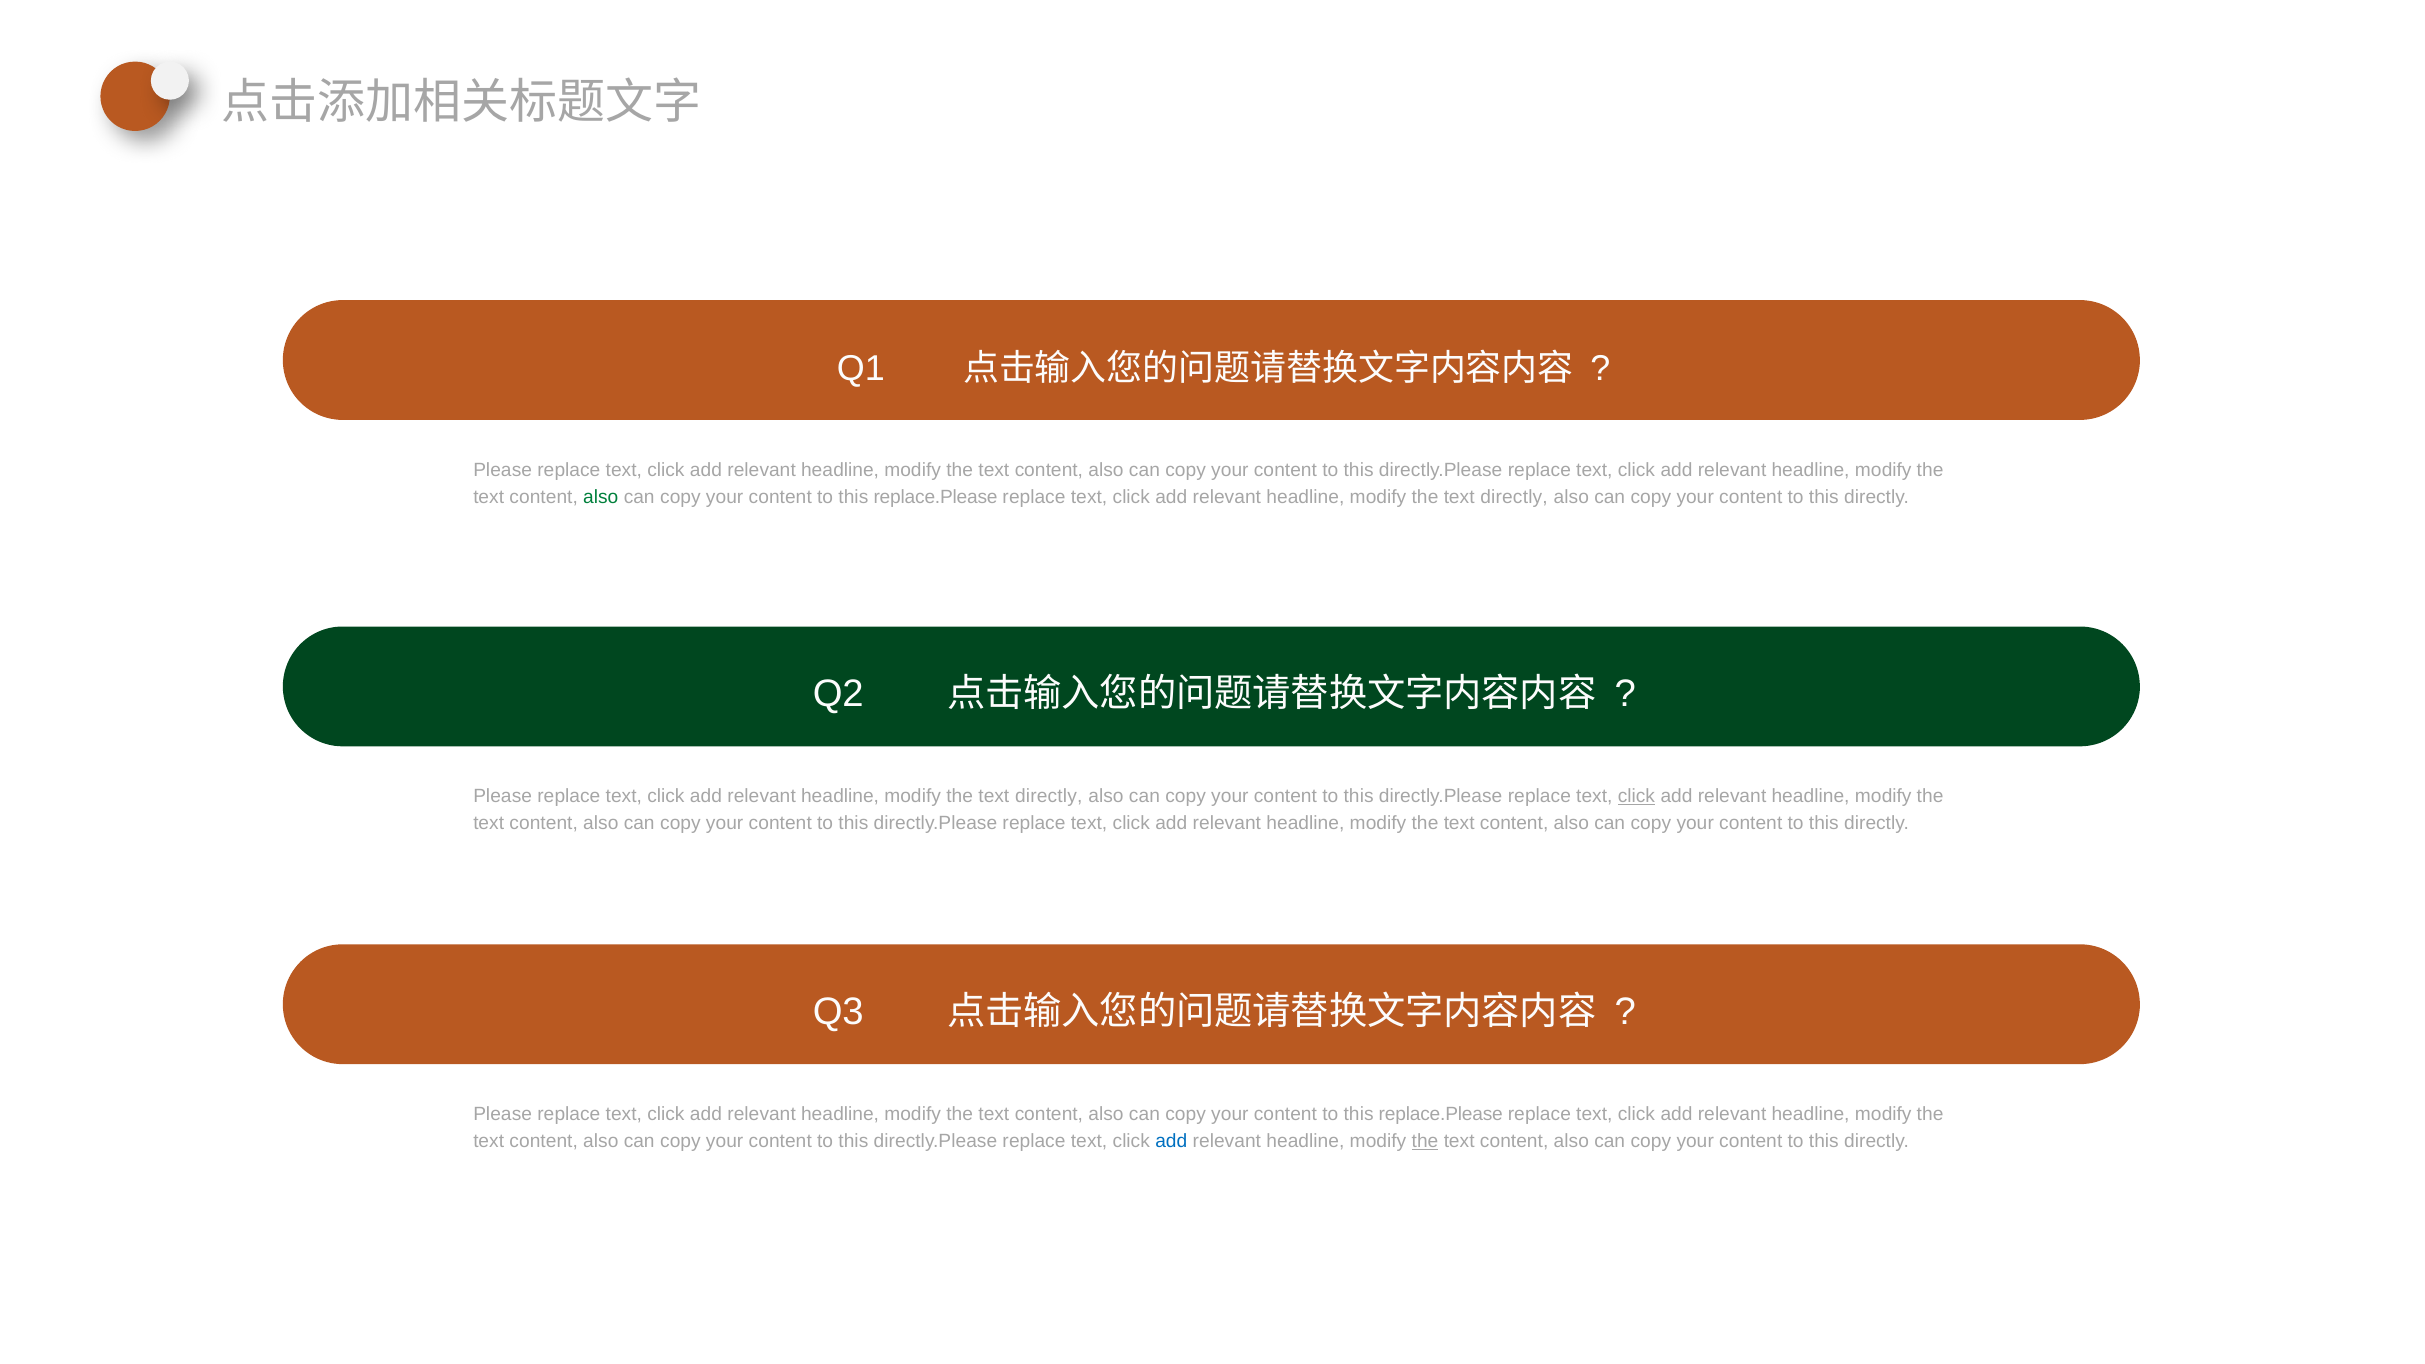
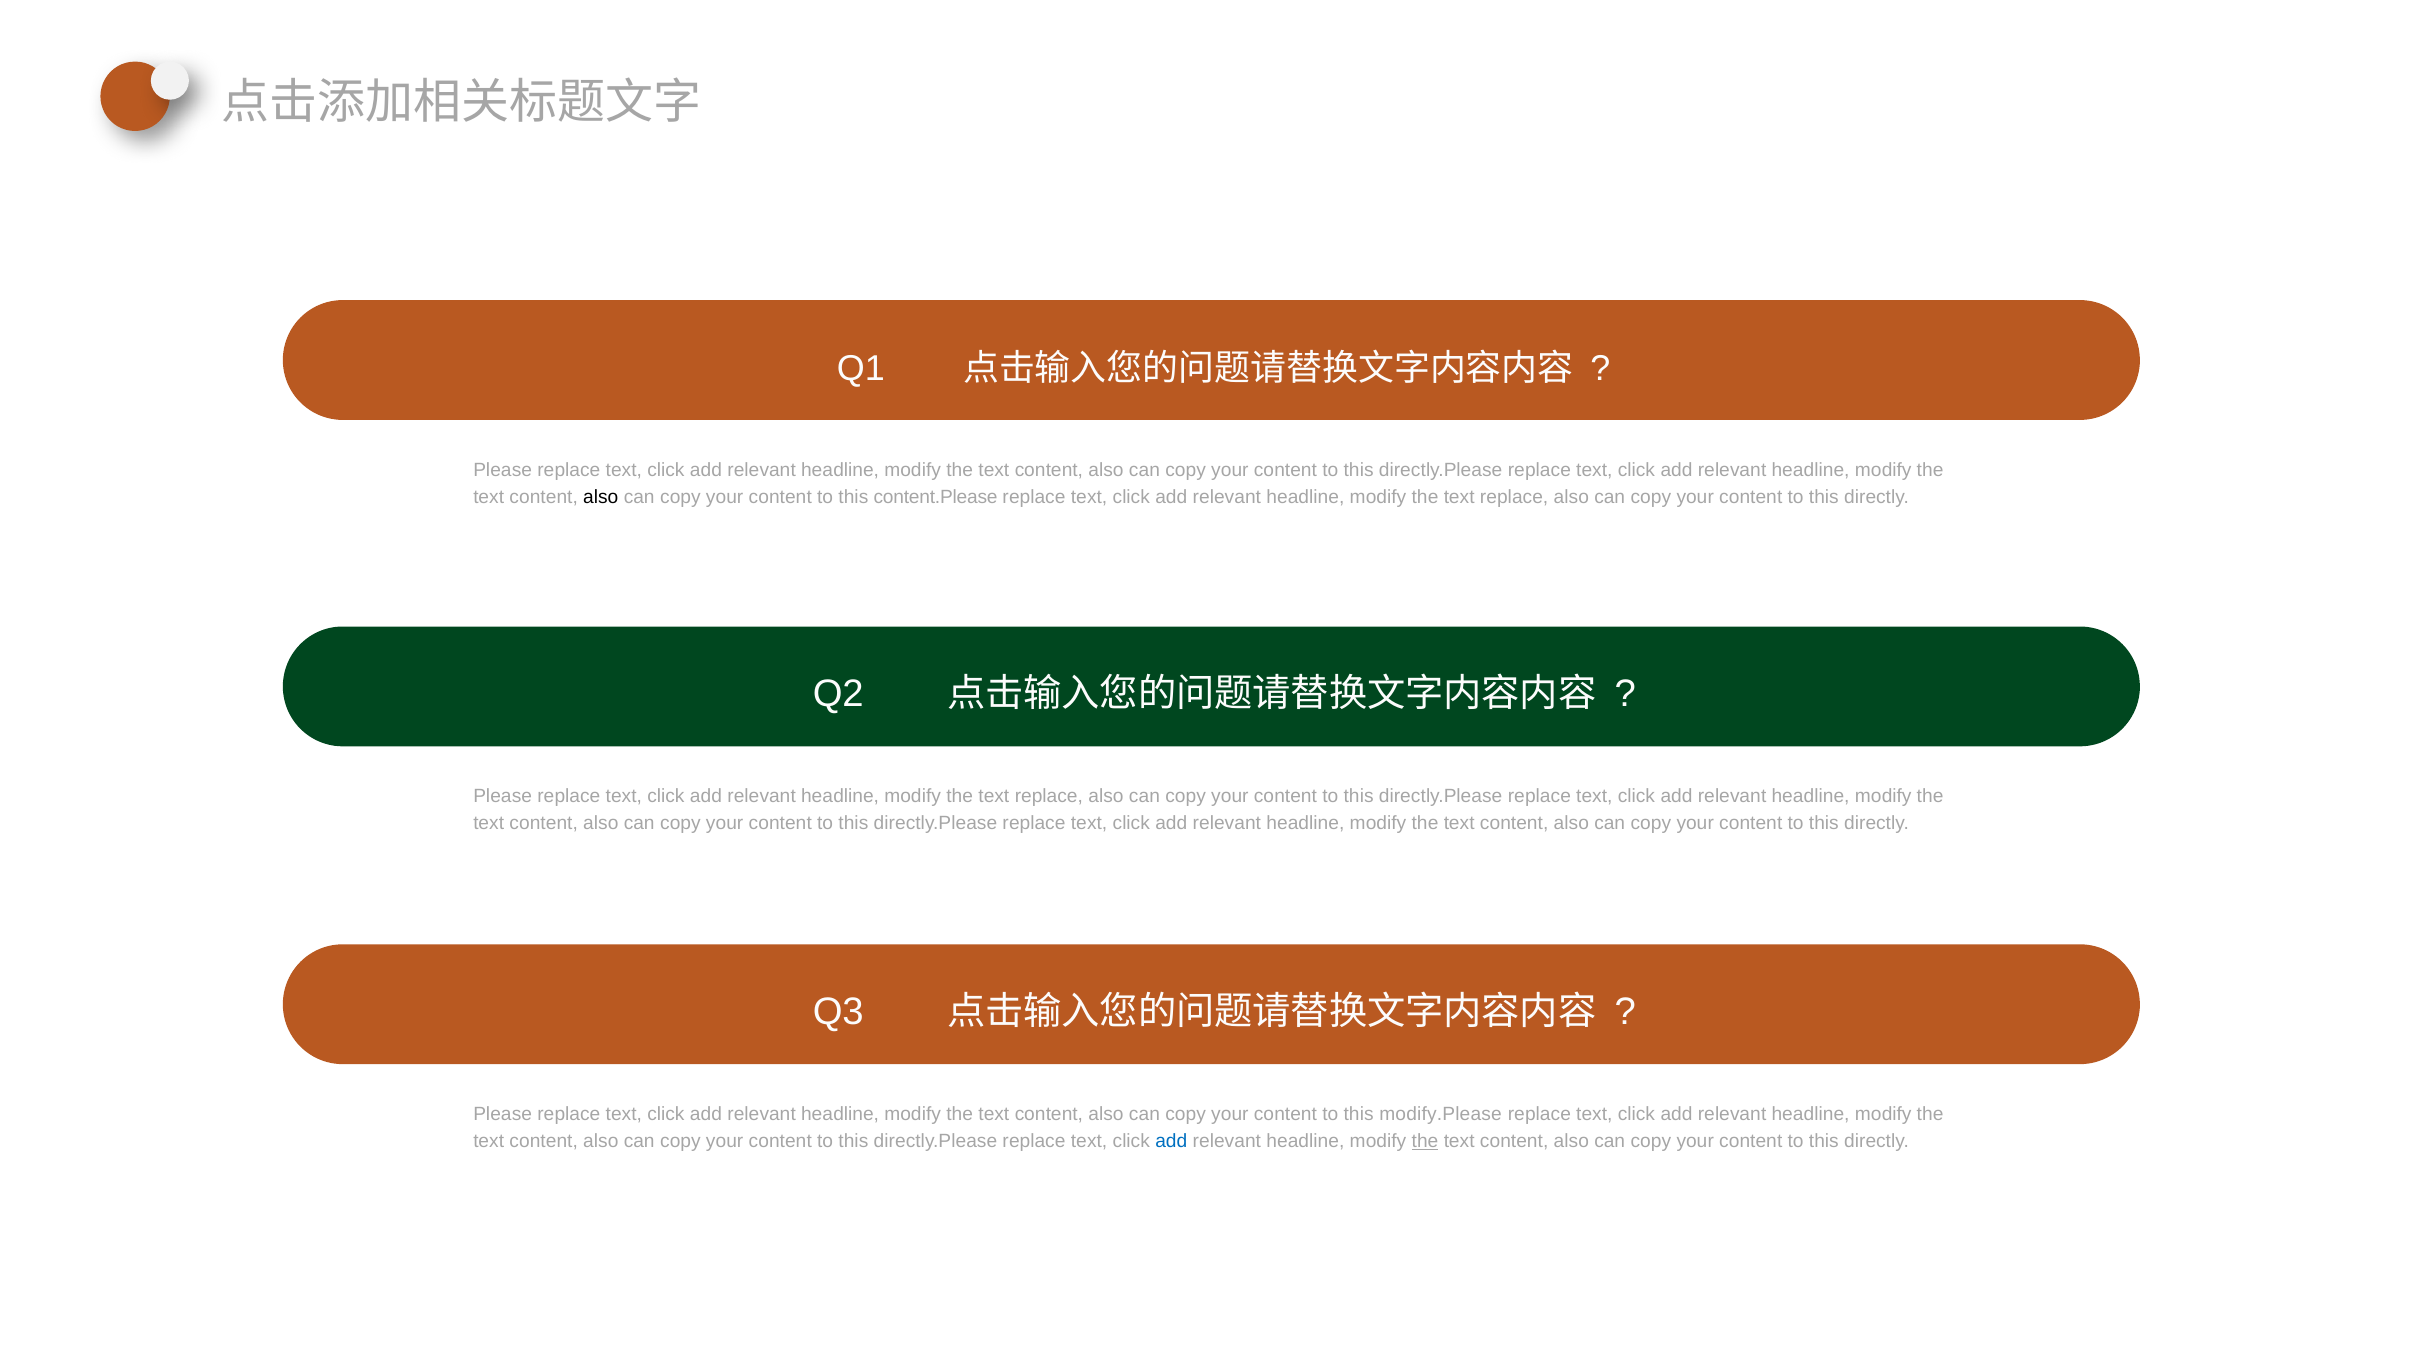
also colour: green -> black (601, 497)
replace.Please: replace.Please -> content.Please (936, 497)
directly: directly -> replace (1514, 497)
directly: directly -> replace (1049, 796)
click underline: present -> none (1636, 796)
replace.Please: replace.Please -> modify.Please (1441, 1114)
